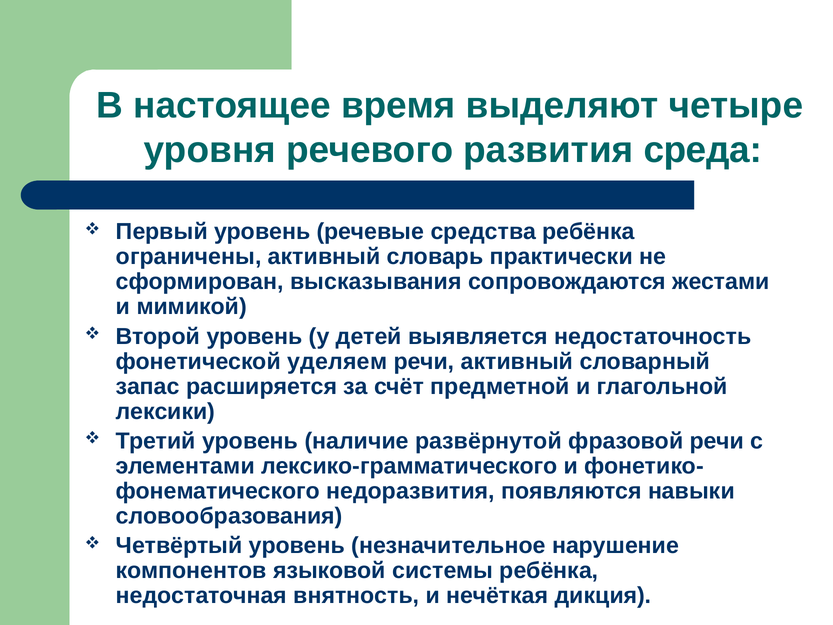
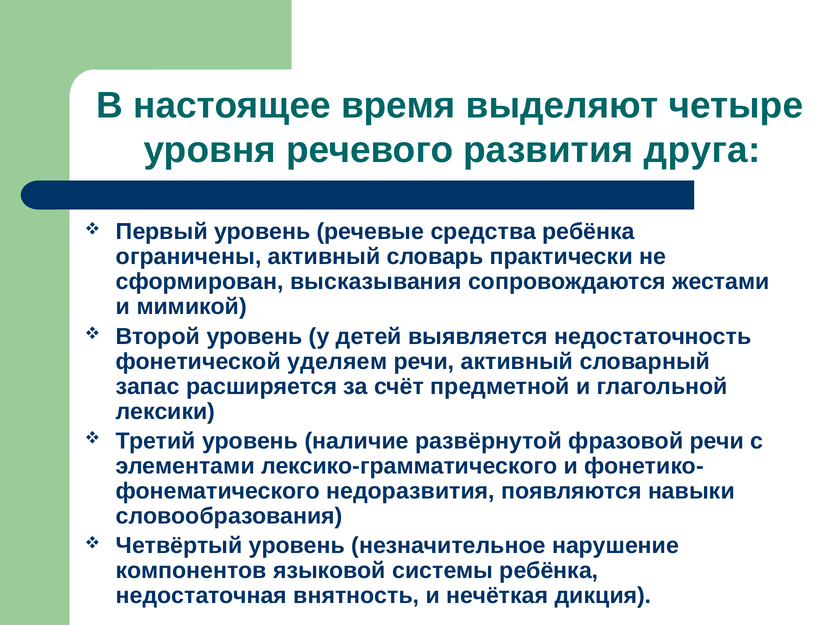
среда: среда -> друга (702, 150)
